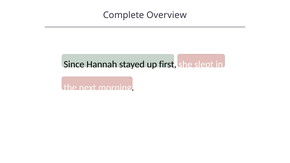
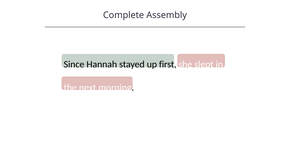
Overview: Overview -> Assembly (167, 15)
